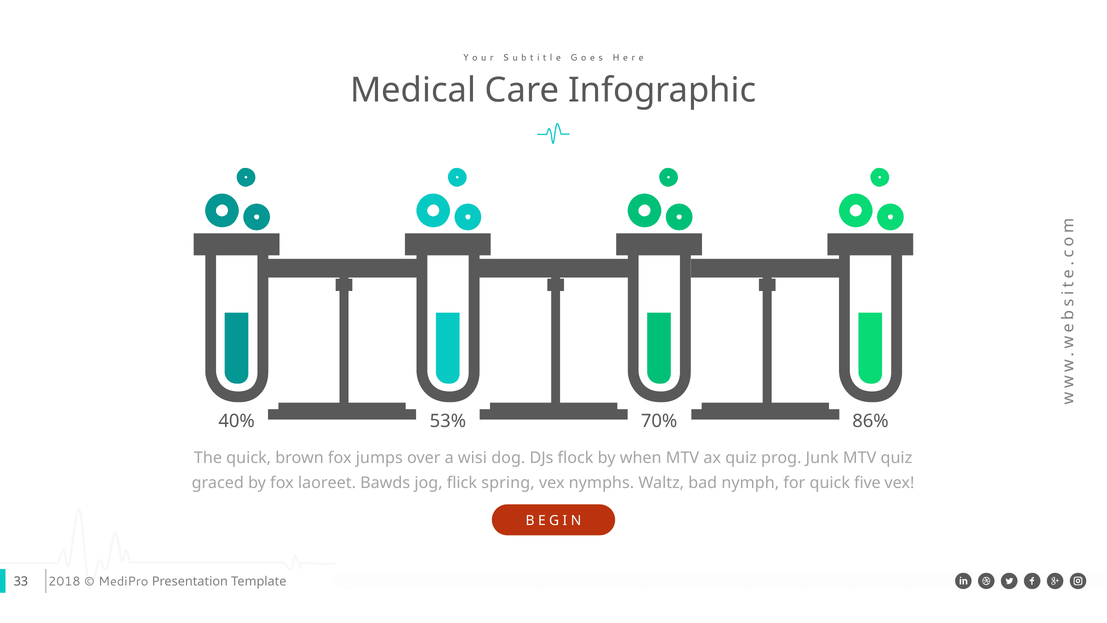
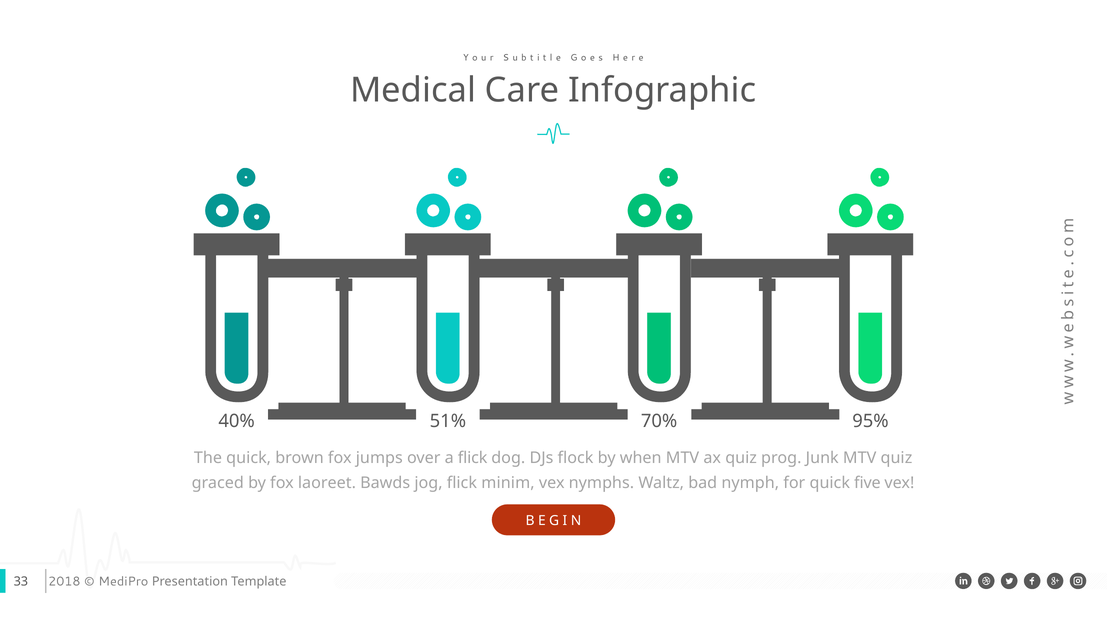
53%: 53% -> 51% (448, 421)
86%: 86% -> 95% (870, 421)
a wisi: wisi -> flick (473, 458)
spring: spring -> minim (508, 483)
